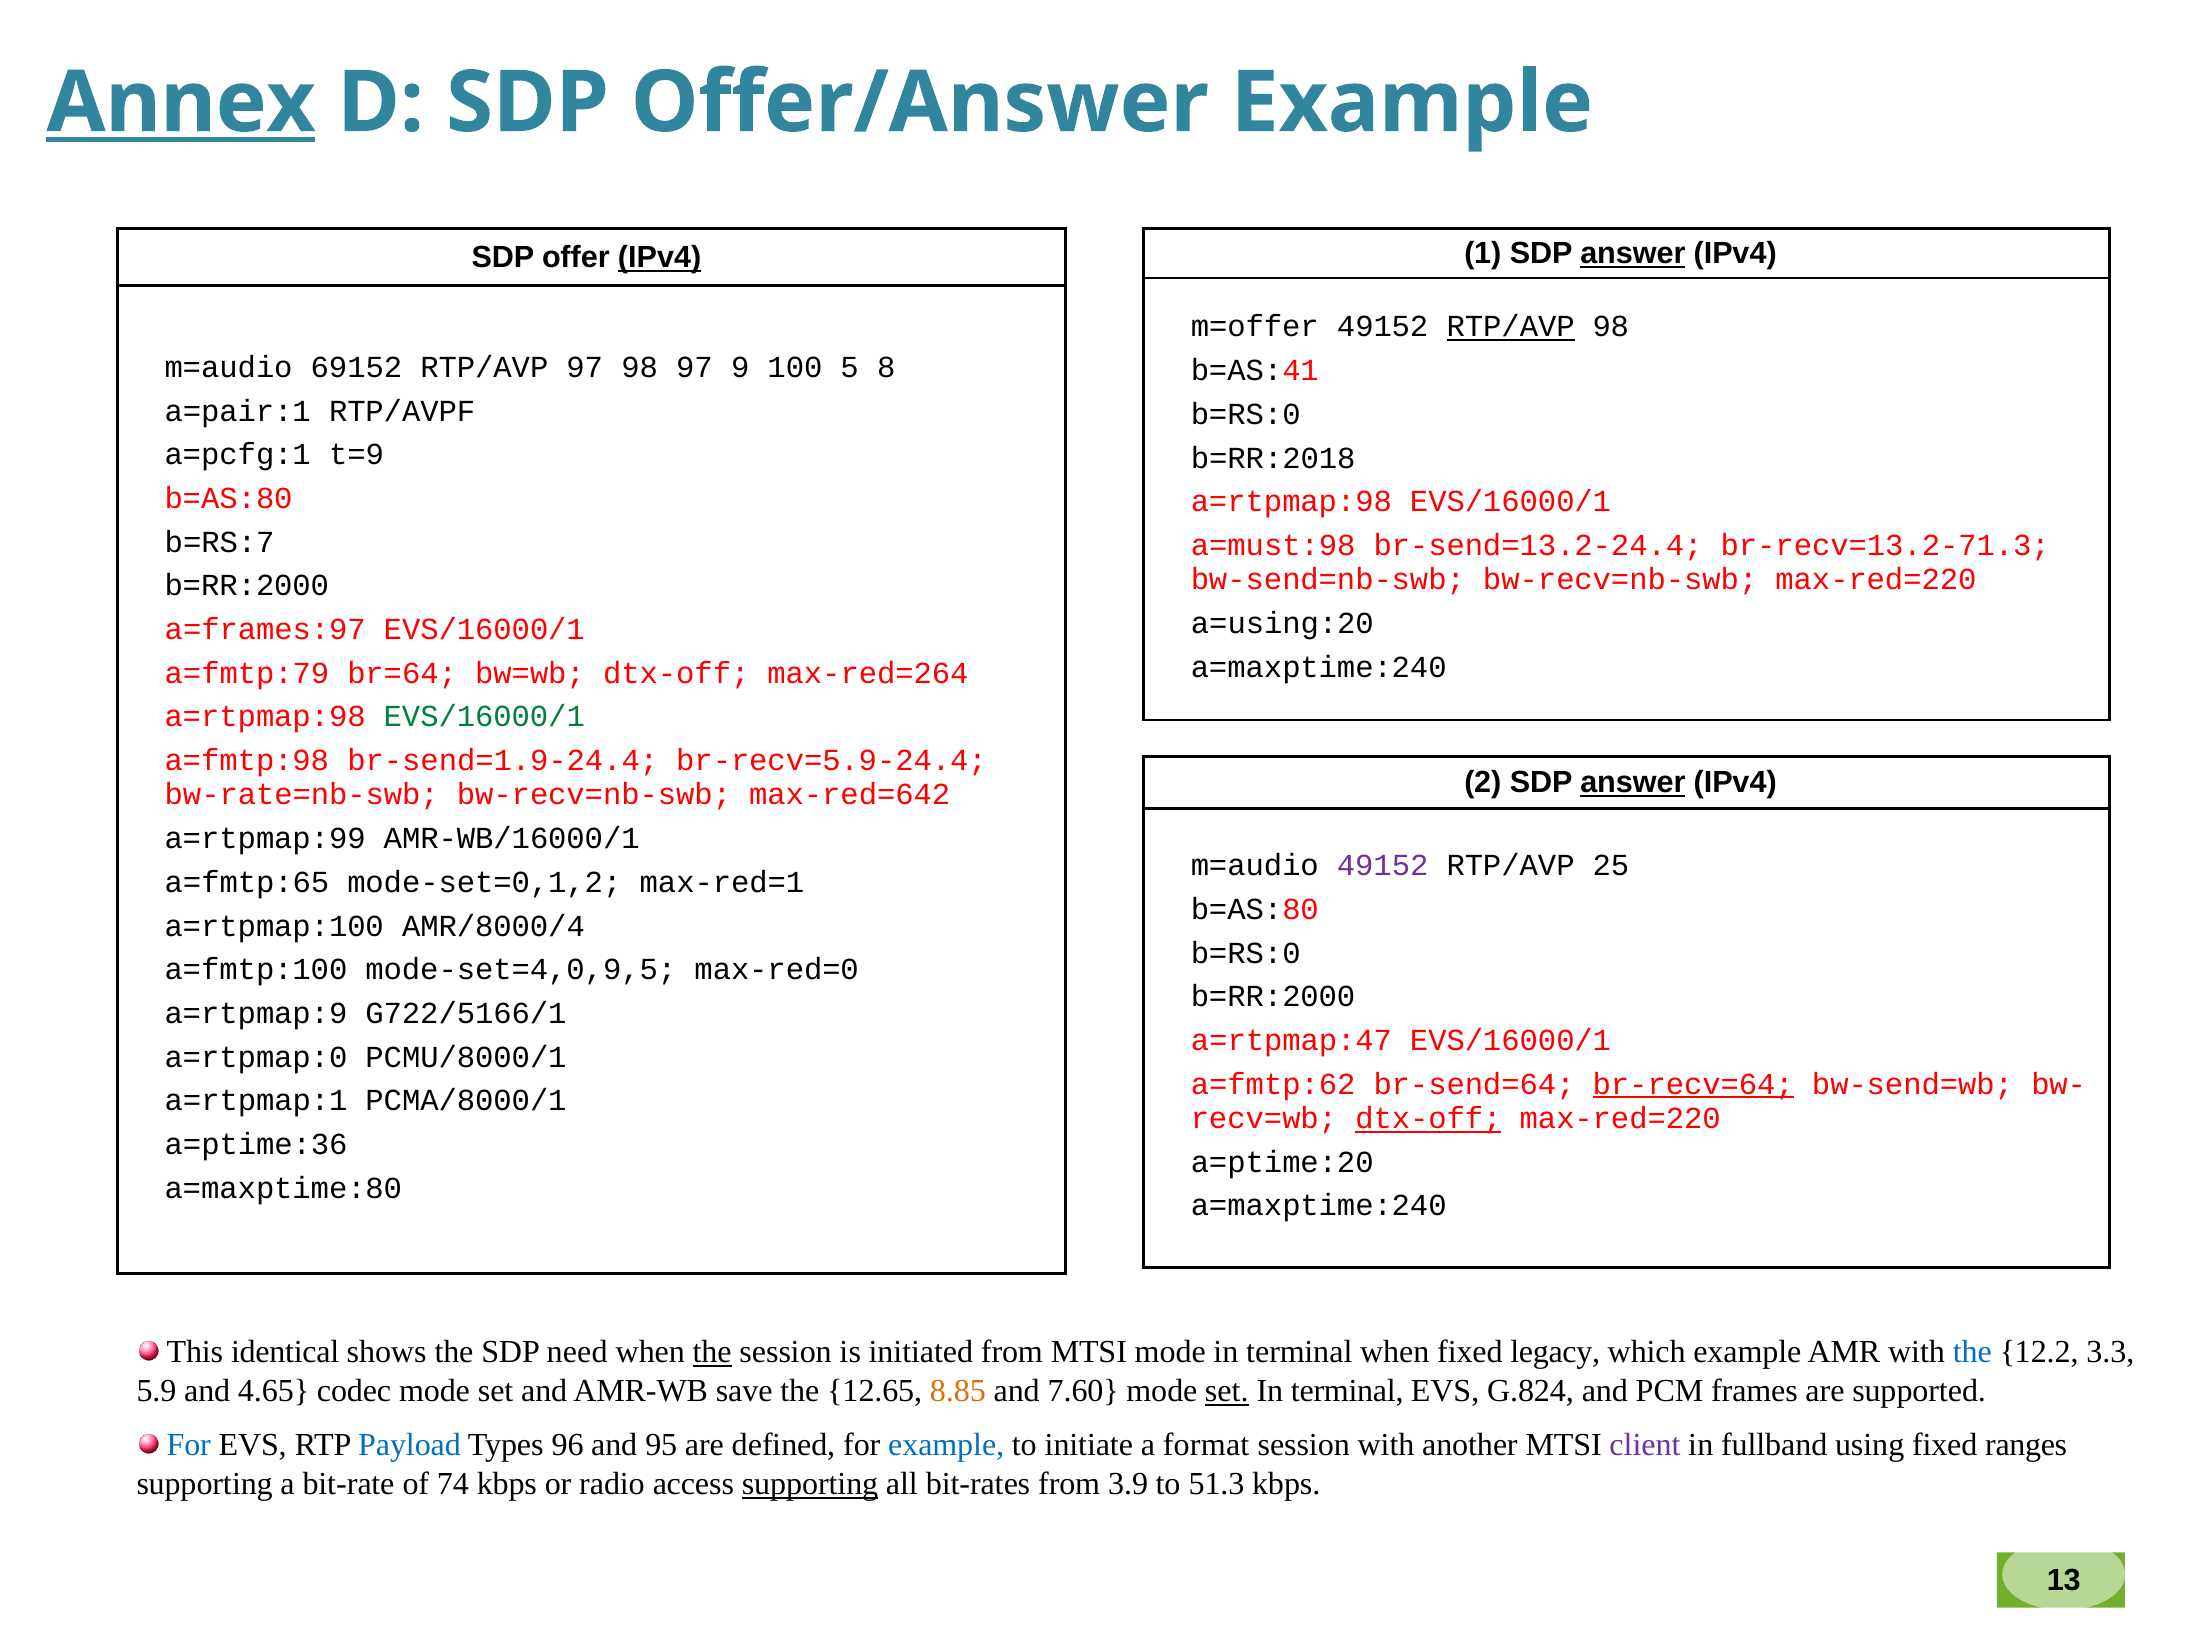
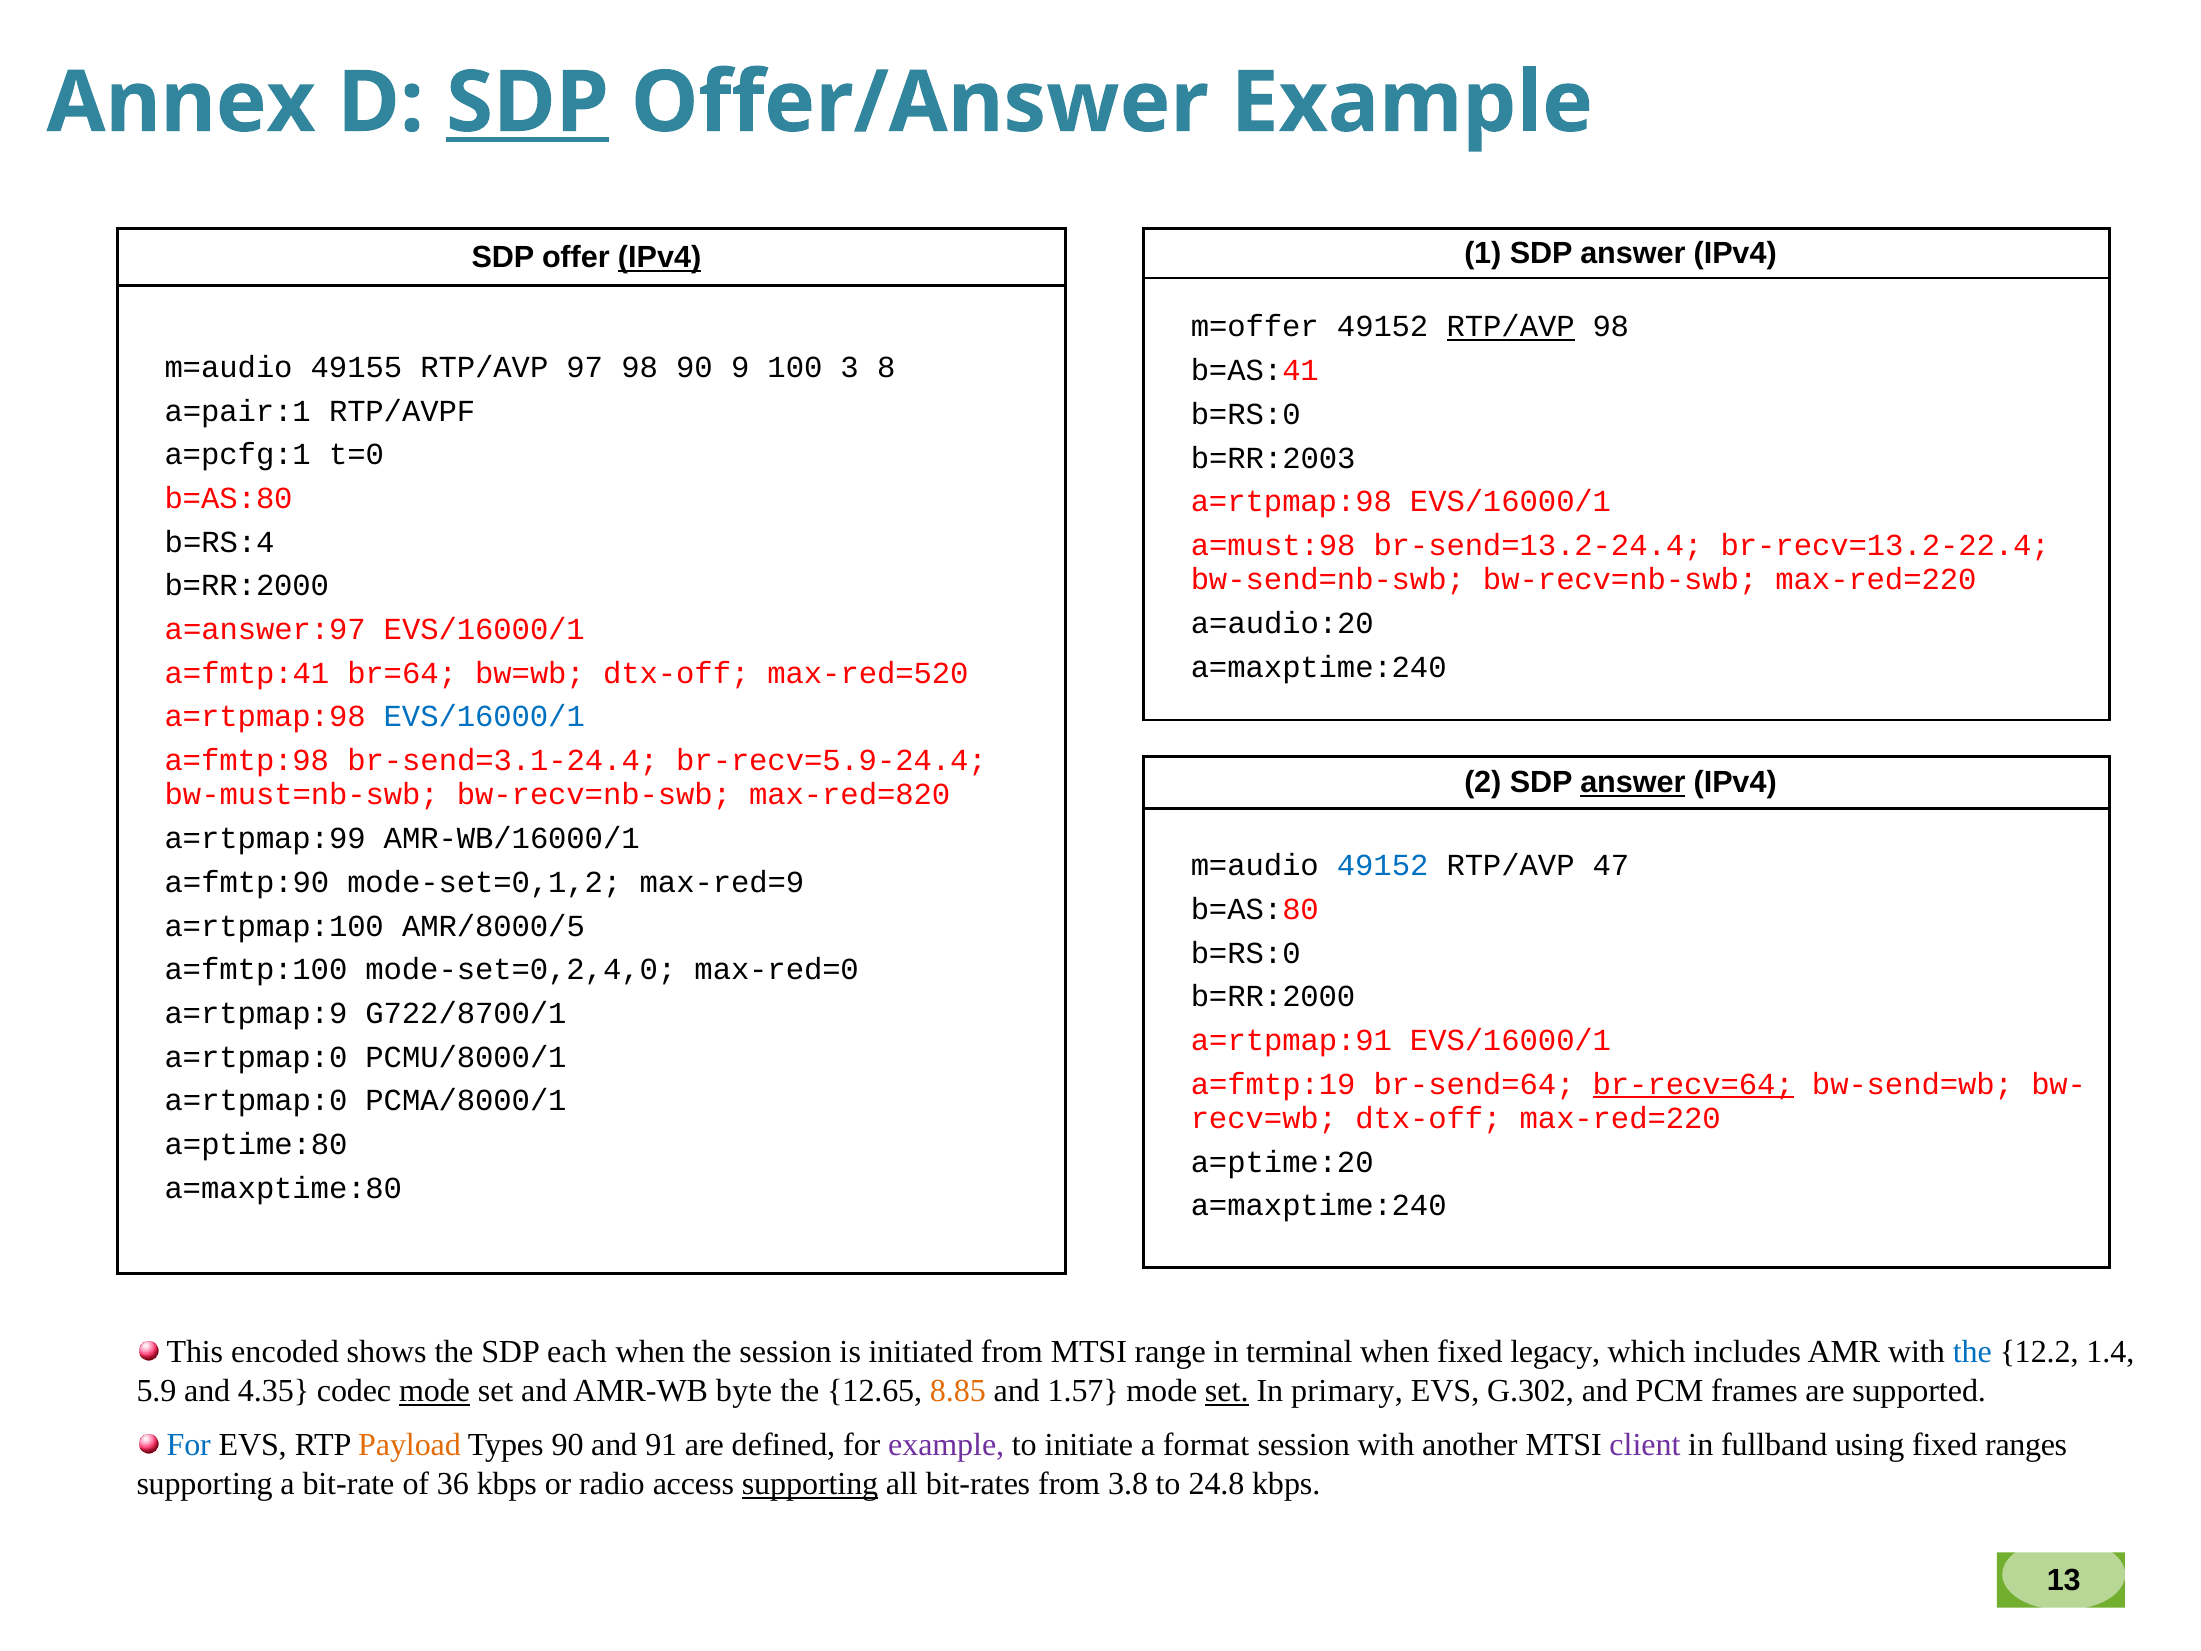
Annex underline: present -> none (181, 103)
SDP underline: none -> present (527, 103)
answer underline: present -> none (1633, 254)
69152: 69152 -> 49155 (356, 367)
98 97: 97 -> 90 (694, 367)
5: 5 -> 3 (850, 367)
t=9: t=9 -> t=0 (356, 455)
b=RR:2018: b=RR:2018 -> b=RR:2003 (1273, 458)
b=RS:7: b=RS:7 -> b=RS:4 (220, 542)
br-recv=13.2-71.3: br-recv=13.2-71.3 -> br-recv=13.2-22.4 (1885, 545)
a=using:20: a=using:20 -> a=audio:20 (1282, 623)
a=frames:97: a=frames:97 -> a=answer:97 (265, 629)
a=fmtp:79: a=fmtp:79 -> a=fmtp:41 (247, 673)
max-red=264: max-red=264 -> max-red=520 (868, 673)
EVS/16000/1 colour: green -> blue (484, 717)
br-send=1.9-24.4: br-send=1.9-24.4 -> br-send=3.1-24.4 (503, 760)
bw-rate=nb-swb: bw-rate=nb-swb -> bw-must=nb-swb (302, 795)
max-red=642: max-red=642 -> max-red=820 (850, 795)
49152 colour: purple -> blue (1383, 865)
25: 25 -> 47 (1611, 865)
a=fmtp:65: a=fmtp:65 -> a=fmtp:90 (247, 882)
max-red=1: max-red=1 -> max-red=9 (722, 882)
AMR/8000/4: AMR/8000/4 -> AMR/8000/5 (493, 926)
mode-set=4,0,9,5: mode-set=4,0,9,5 -> mode-set=0,2,4,0 (521, 969)
G722/5166/1: G722/5166/1 -> G722/8700/1 (466, 1013)
a=rtpmap:47: a=rtpmap:47 -> a=rtpmap:91 (1292, 1040)
a=fmtp:62: a=fmtp:62 -> a=fmtp:19 (1273, 1084)
a=rtpmap:1: a=rtpmap:1 -> a=rtpmap:0 (256, 1100)
dtx-off underline: present -> none (1428, 1118)
a=ptime:36: a=ptime:36 -> a=ptime:80 (256, 1144)
identical: identical -> encoded (285, 1352)
need: need -> each (577, 1352)
the underline: present -> none (712, 1352)
MTSI mode: mode -> range (1170, 1352)
which example: example -> includes (1747, 1352)
3.3: 3.3 -> 1.4 (2110, 1352)
4.65: 4.65 -> 4.35 (274, 1391)
mode underline: none -> present (435, 1391)
save: save -> byte (744, 1391)
7.60: 7.60 -> 1.57 (1083, 1391)
terminal: terminal -> primary (1347, 1391)
G.824: G.824 -> G.302 (1530, 1391)
Payload colour: blue -> orange (410, 1445)
Types 96: 96 -> 90 (568, 1445)
95: 95 -> 91 (661, 1445)
example colour: blue -> purple (946, 1445)
74: 74 -> 36 (453, 1484)
3.9: 3.9 -> 3.8 (1128, 1484)
51.3: 51.3 -> 24.8 (1216, 1484)
